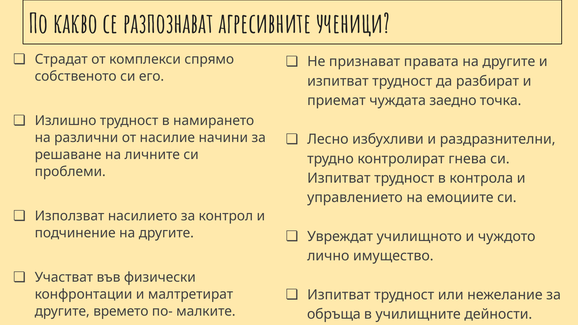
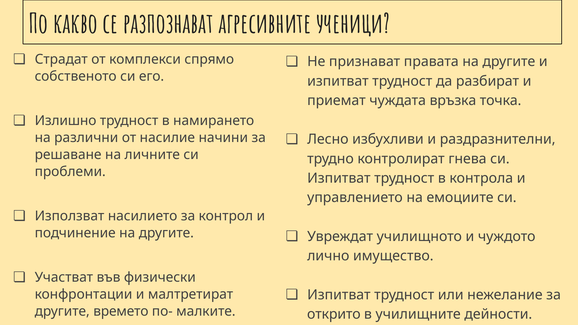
заедно: заедно -> връзка (453, 101)
обръща: обръща -> открито (334, 314)
